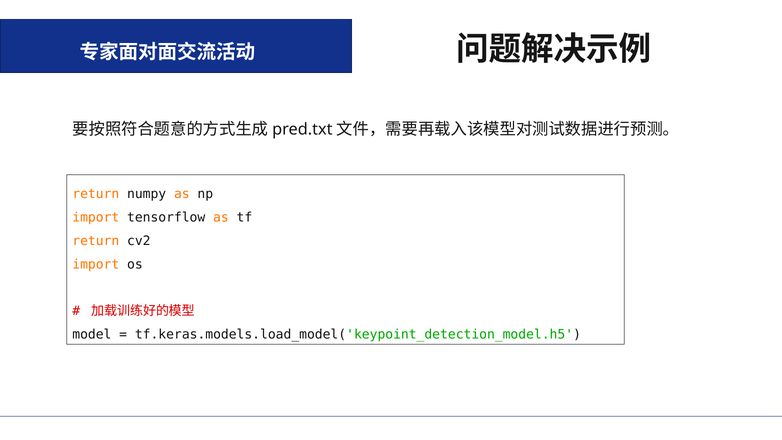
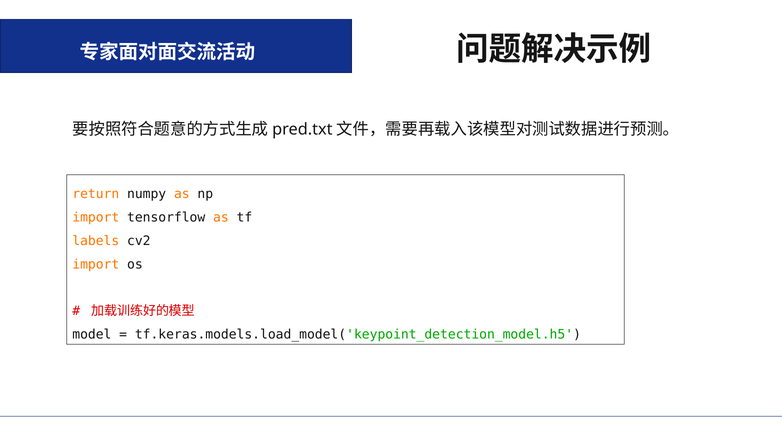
return: return -> labels (96, 241)
